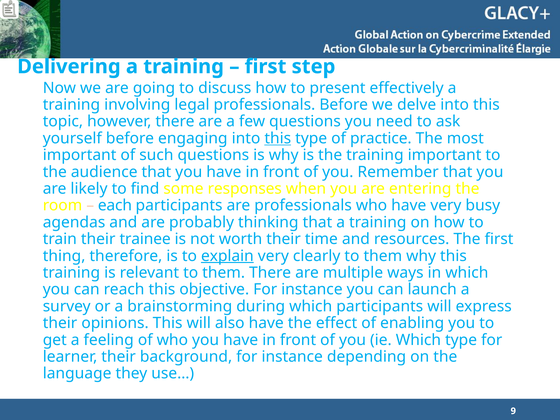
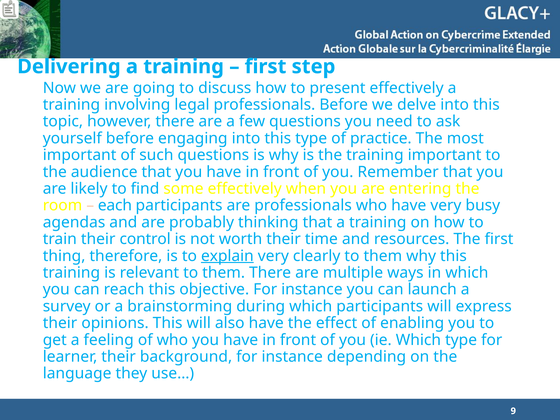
this underline: present -> none (278, 138)
some responses: responses -> effectively (245, 189)
trainee: trainee -> control (145, 239)
